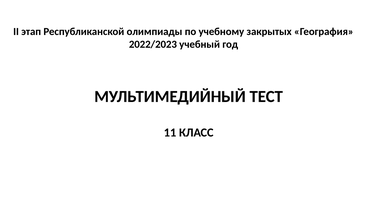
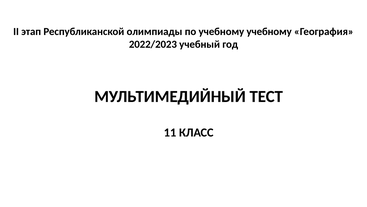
учебному закрытых: закрытых -> учебному (269, 31)
